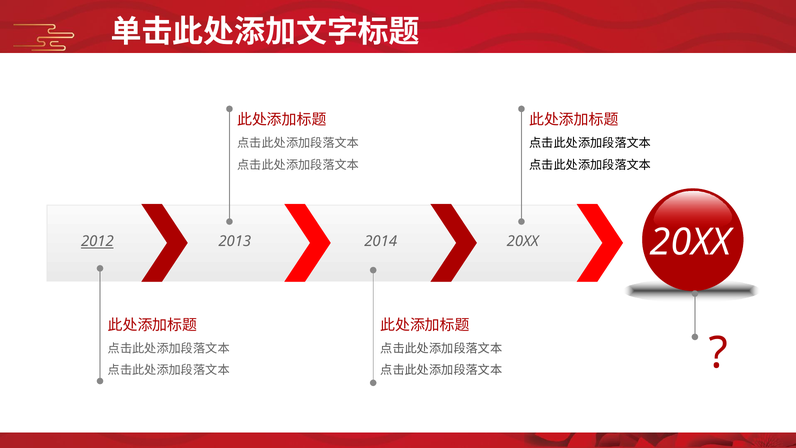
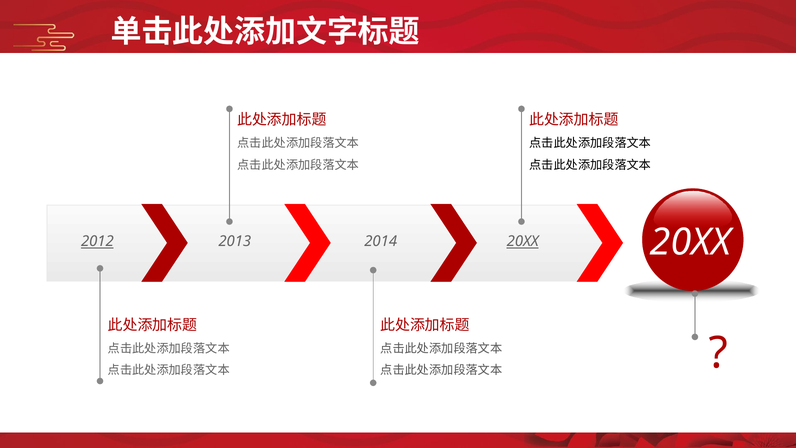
20XX underline: none -> present (523, 241)
